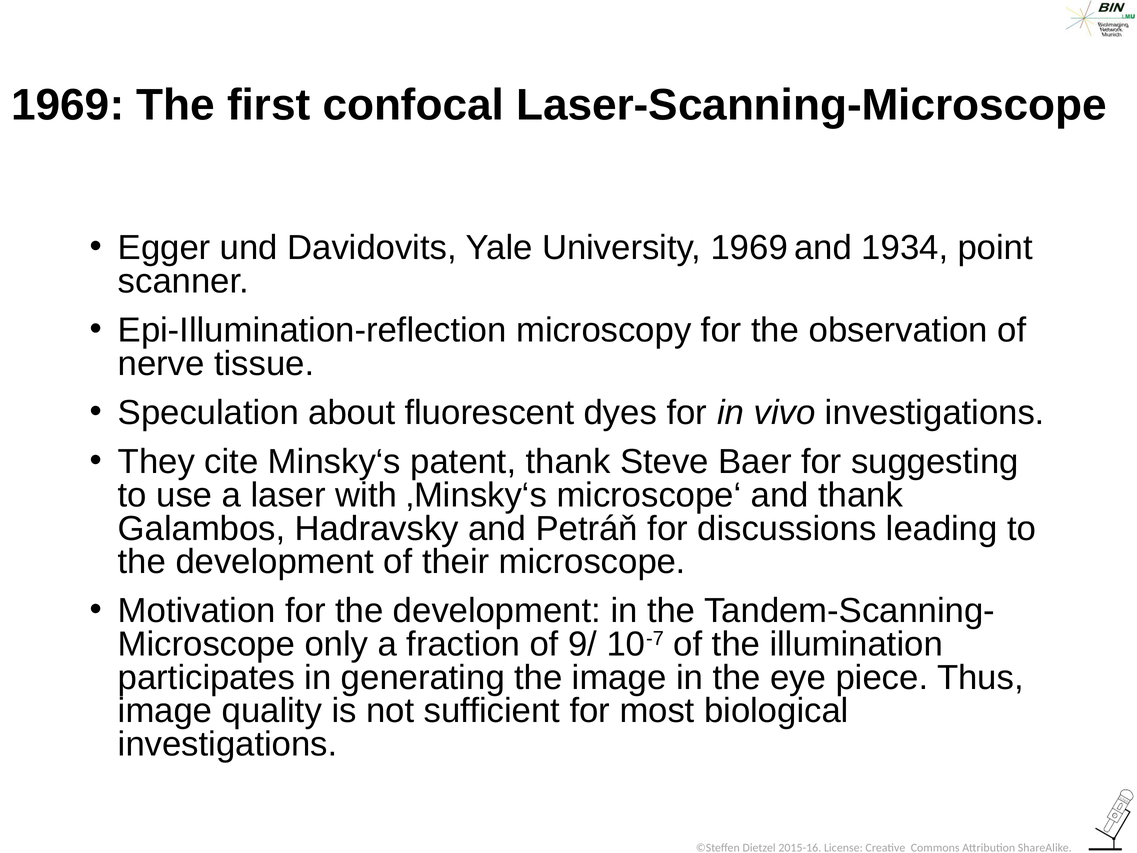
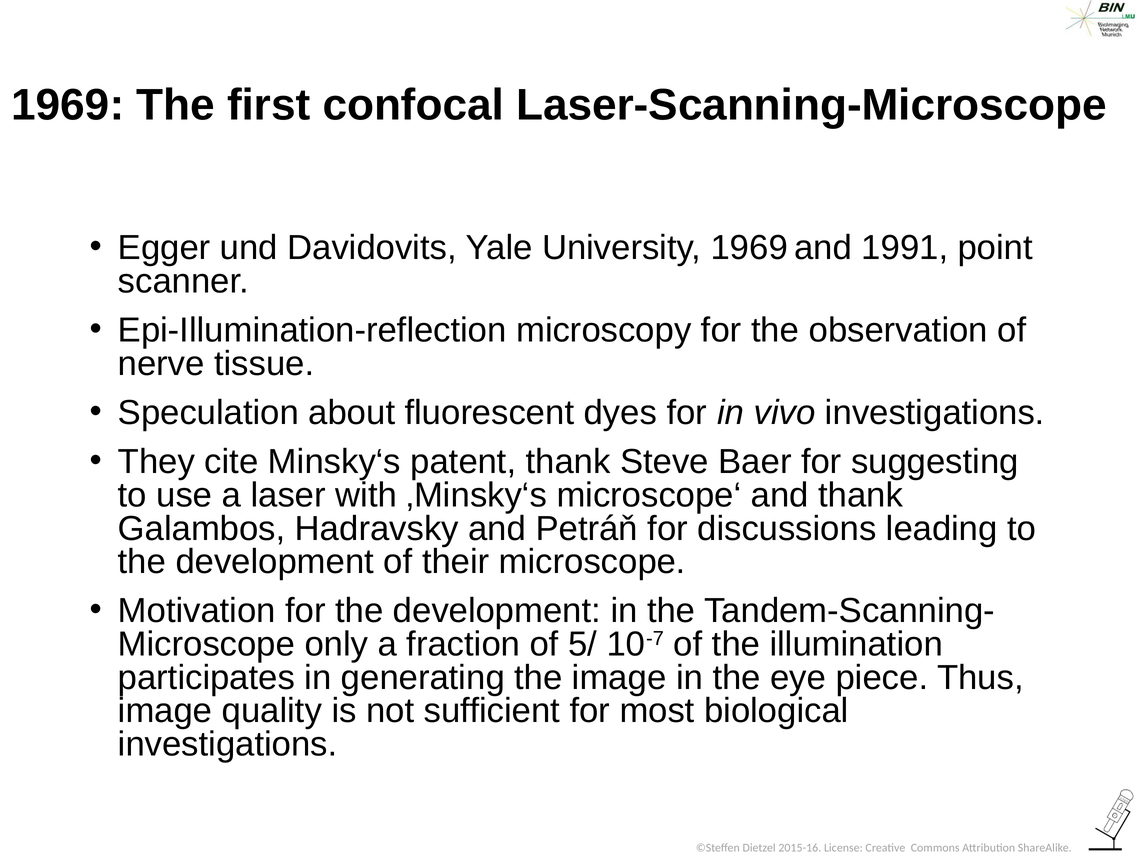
1934: 1934 -> 1991 (905, 248)
9/: 9/ -> 5/ (583, 644)
